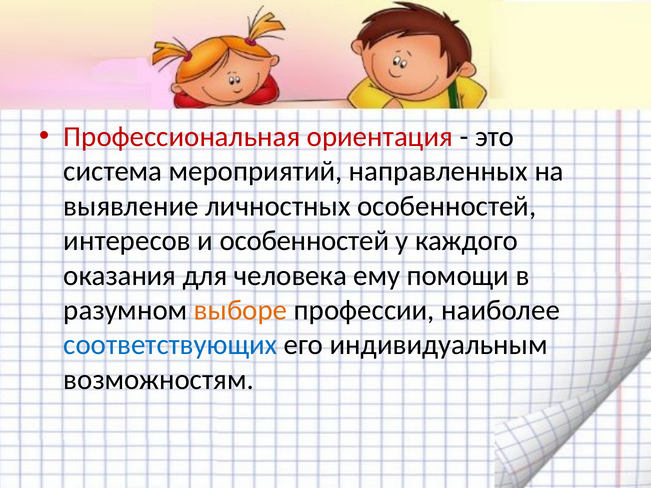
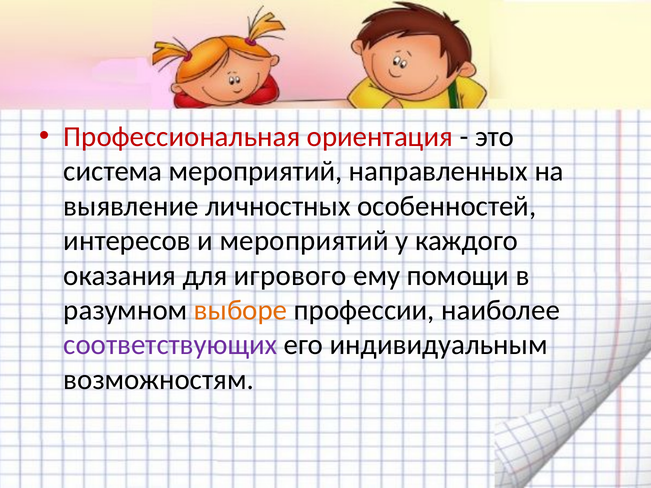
и особенностей: особенностей -> мероприятий (304, 241)
человека: человека -> игрового (290, 276)
соответствующих colour: blue -> purple (170, 345)
